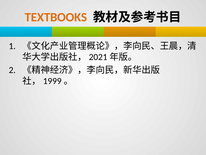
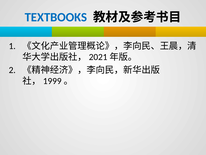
TEXTBOOKS colour: orange -> blue (56, 17)
